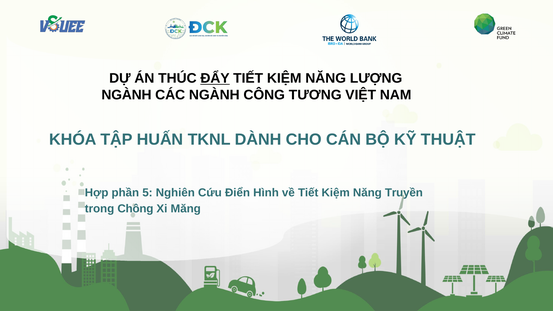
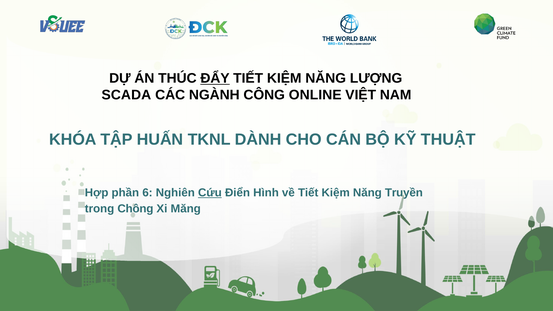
NGÀNH: NGÀNH -> SCADA (126, 95)
TƯƠNG: TƯƠNG -> ONLINE (315, 95)
5: 5 -> 6 (147, 193)
Cứu underline: none -> present (210, 193)
